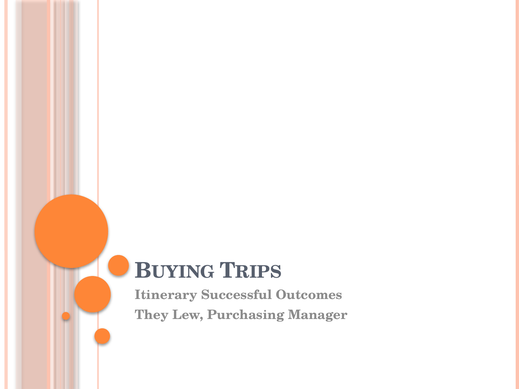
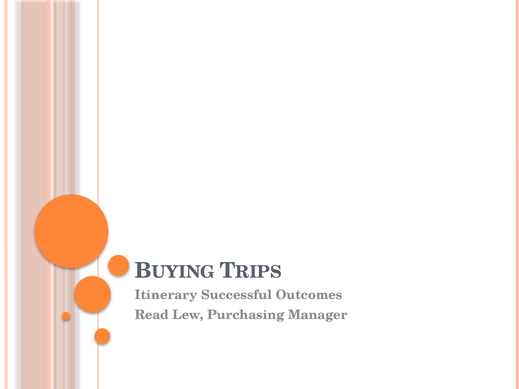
They: They -> Read (152, 315)
